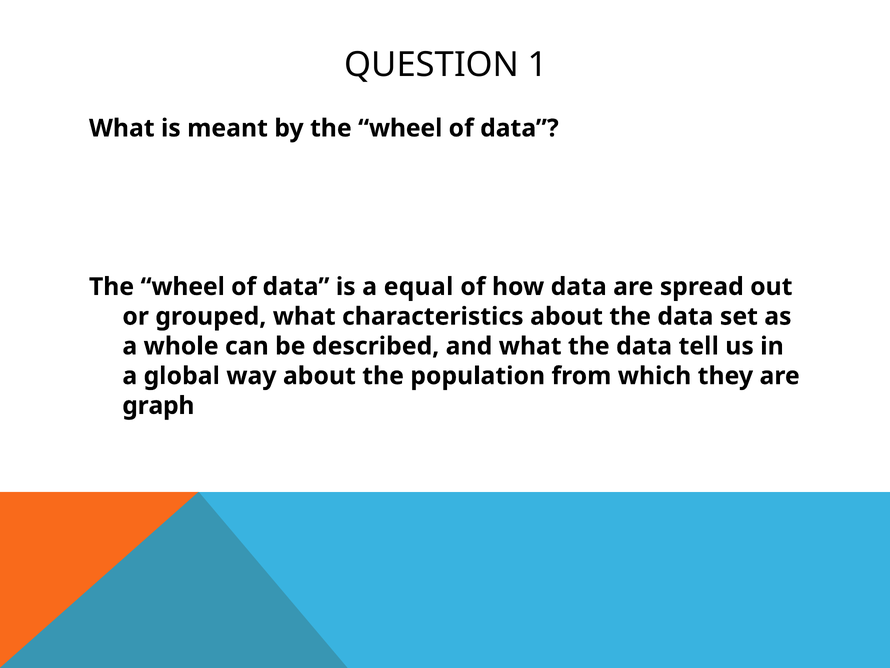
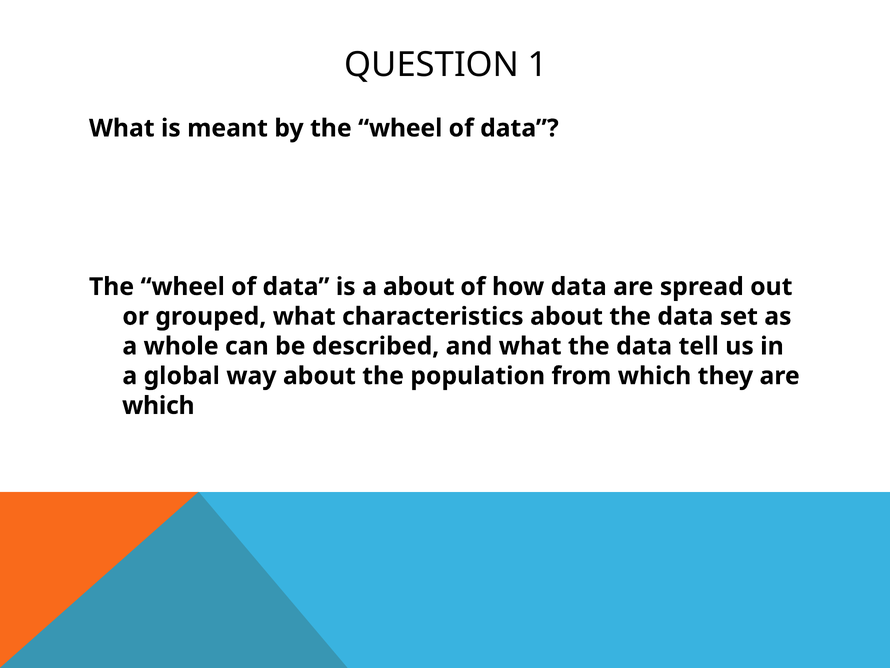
a equal: equal -> about (419, 287)
graph: graph -> which (158, 405)
